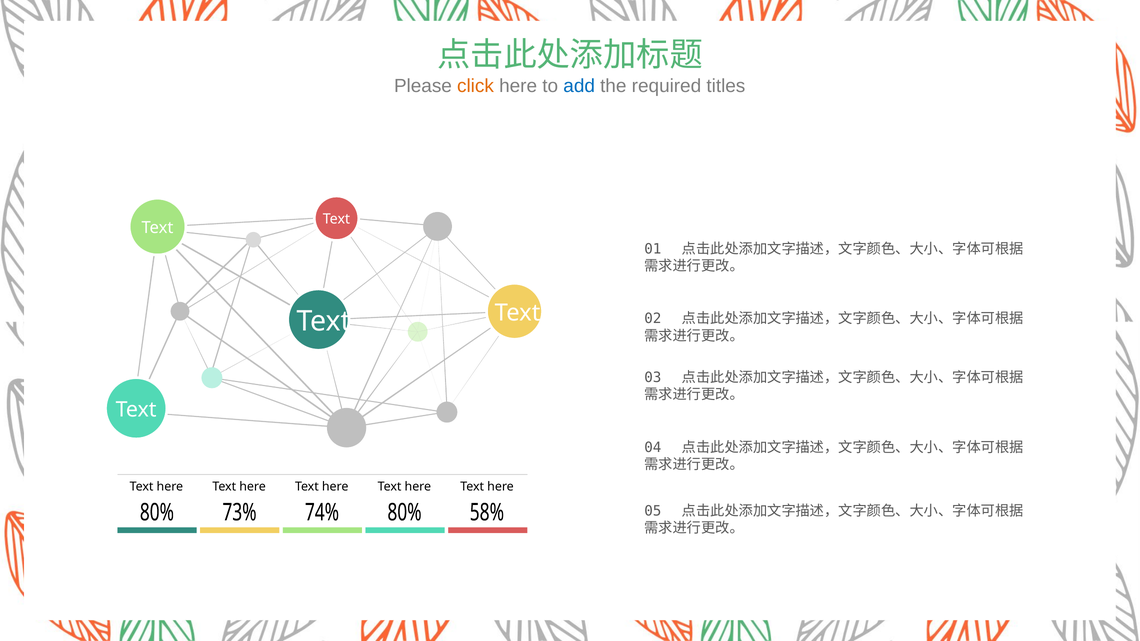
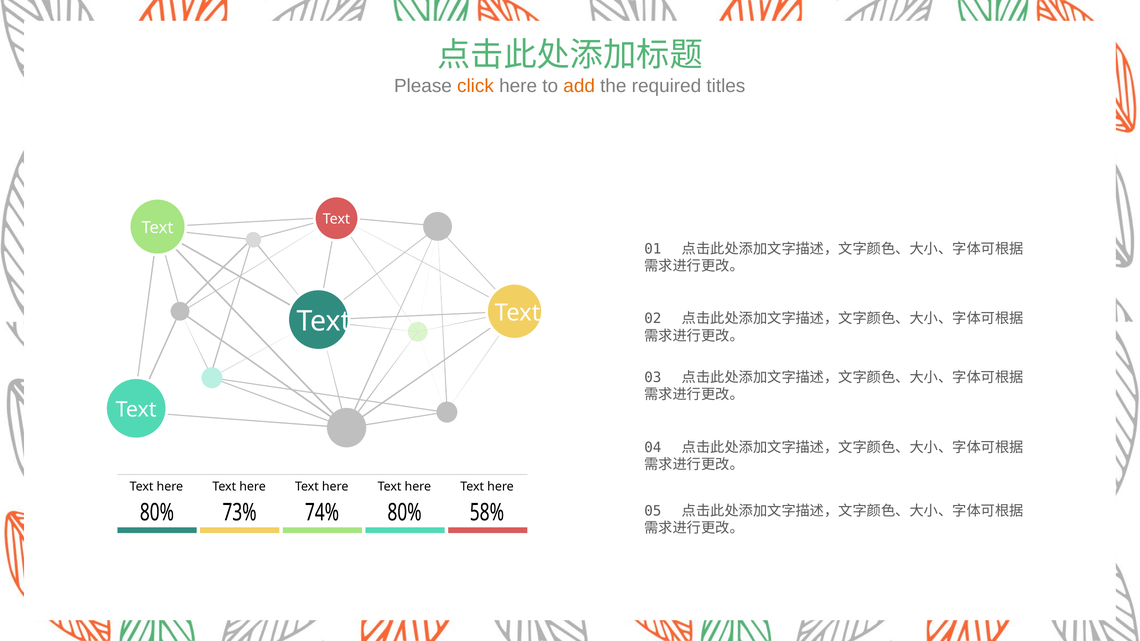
add colour: blue -> orange (579, 86)
